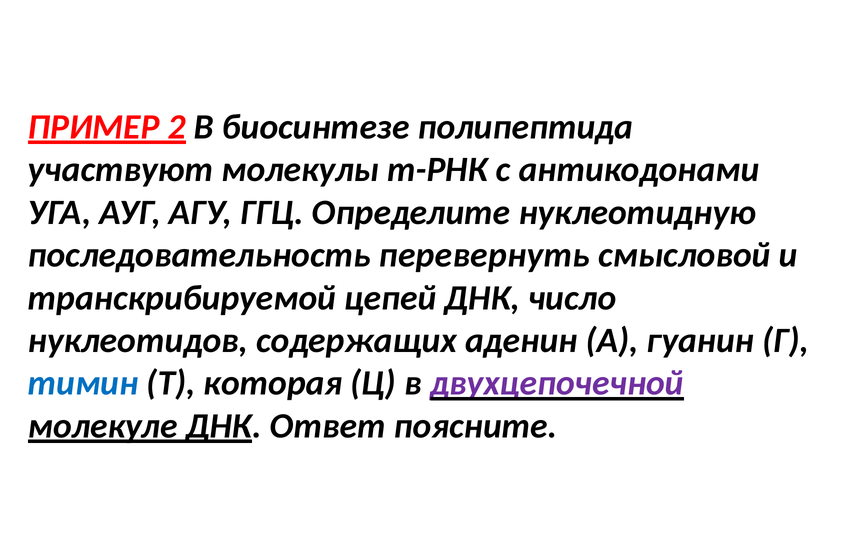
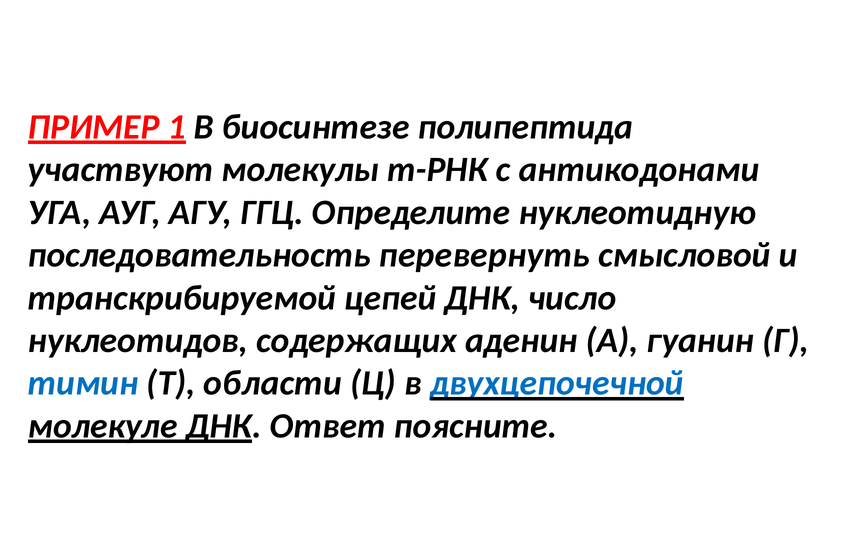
2: 2 -> 1 (177, 127)
которая: которая -> области (273, 383)
двухцепочечной colour: purple -> blue (557, 383)
